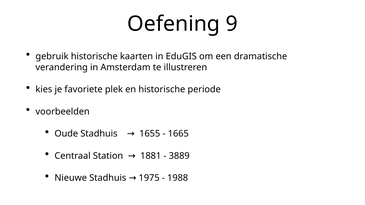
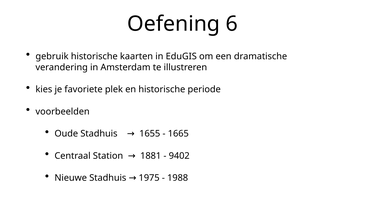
9: 9 -> 6 (232, 24)
3889: 3889 -> 9402 (179, 156)
